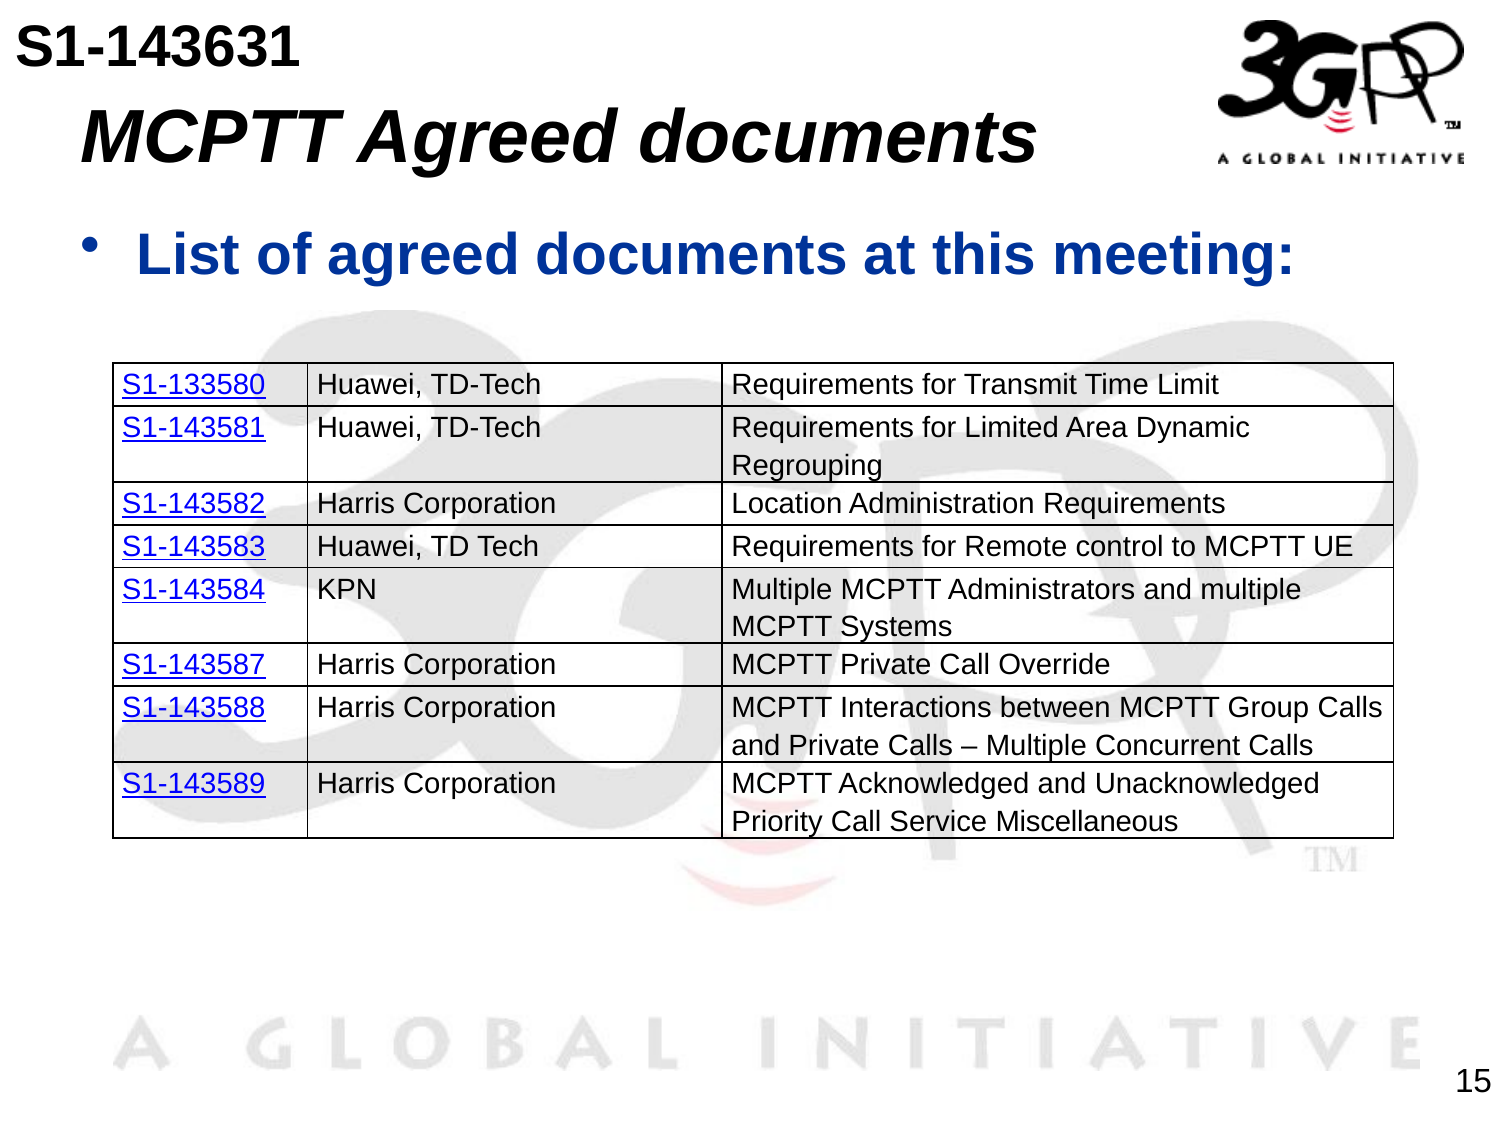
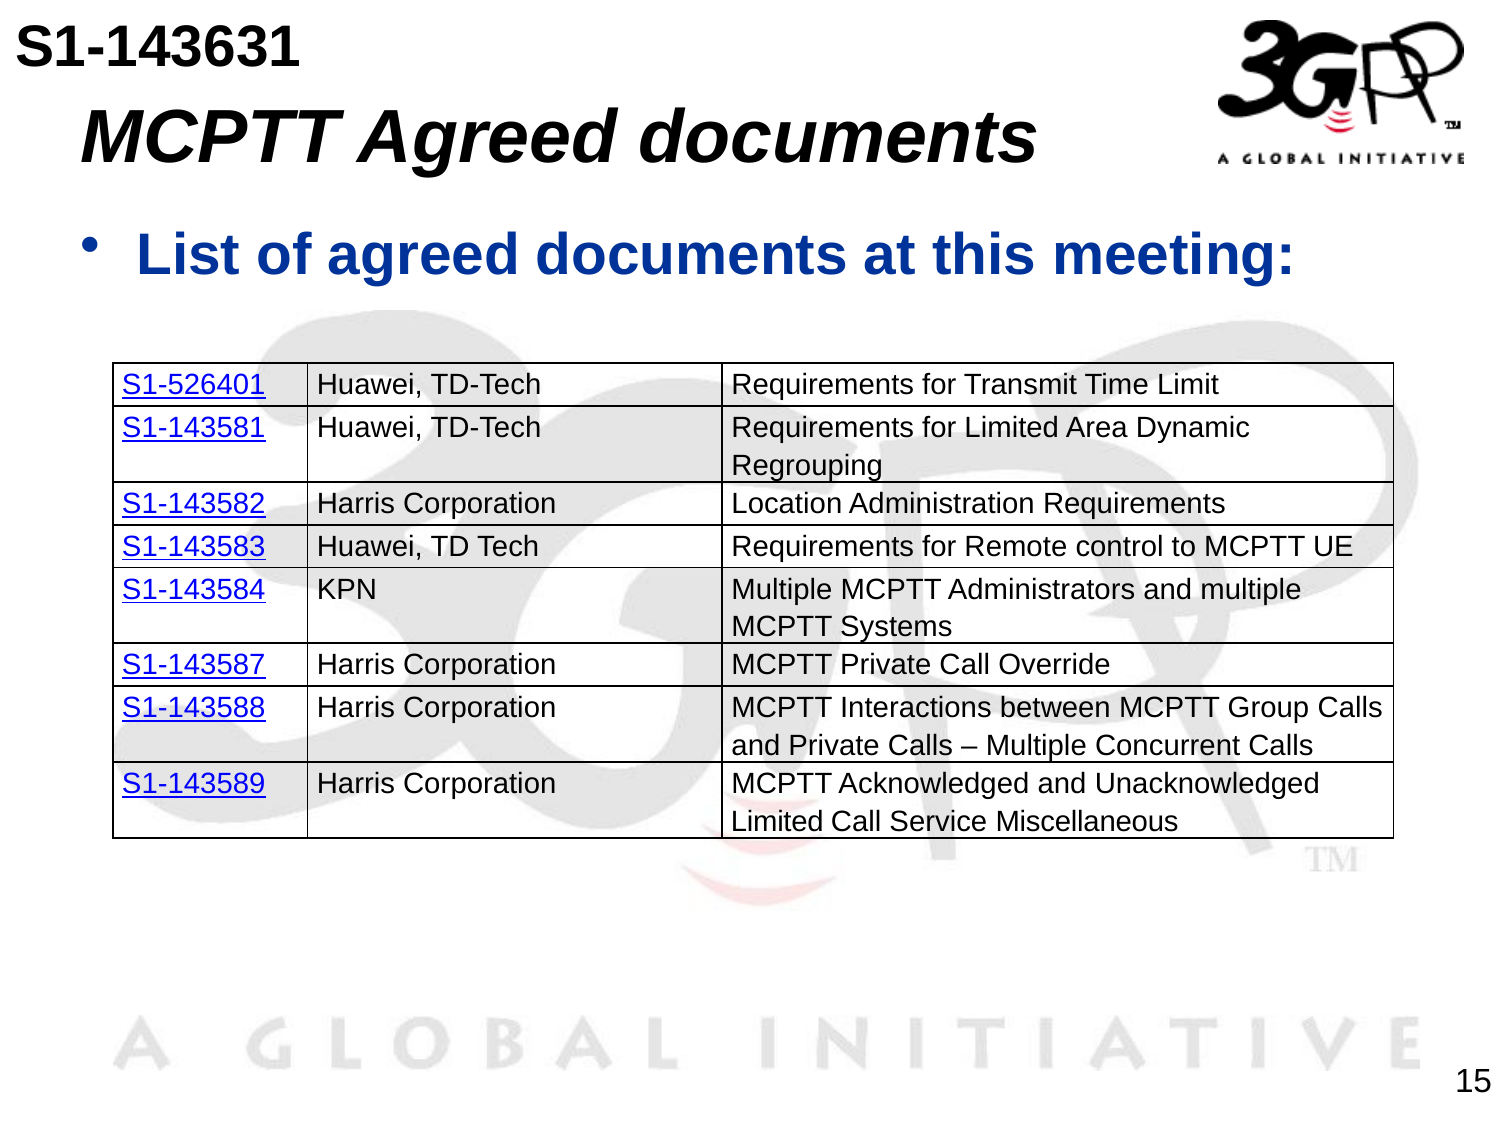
S1-133580: S1-133580 -> S1-526401 (194, 385)
Priority: Priority -> Limited (777, 822)
